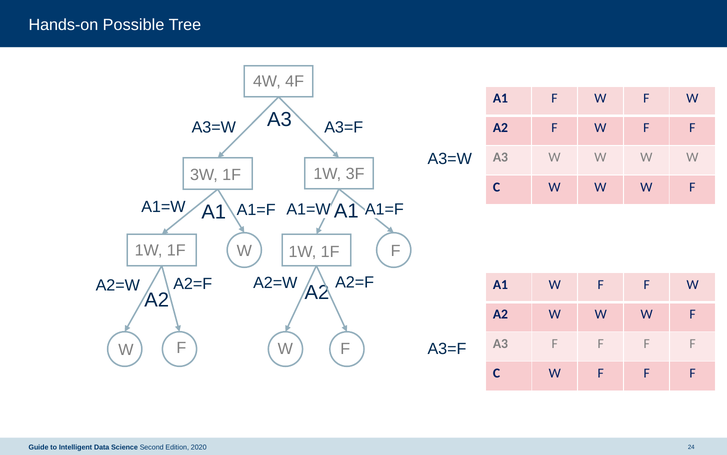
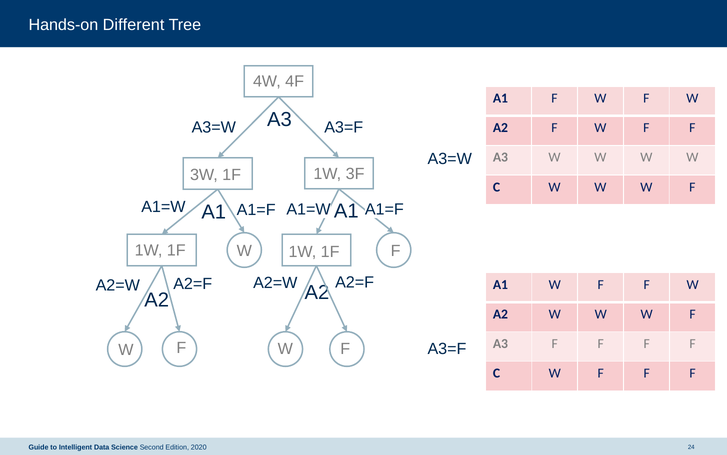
Possible: Possible -> Different (134, 25)
